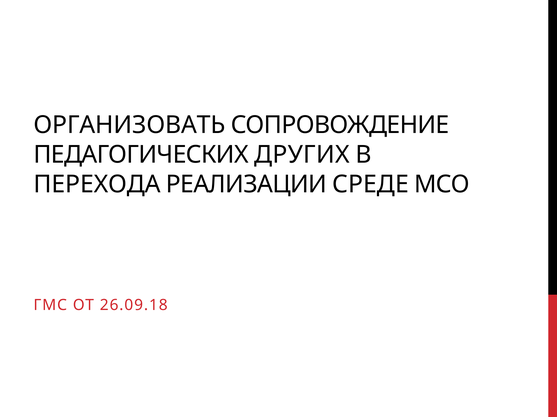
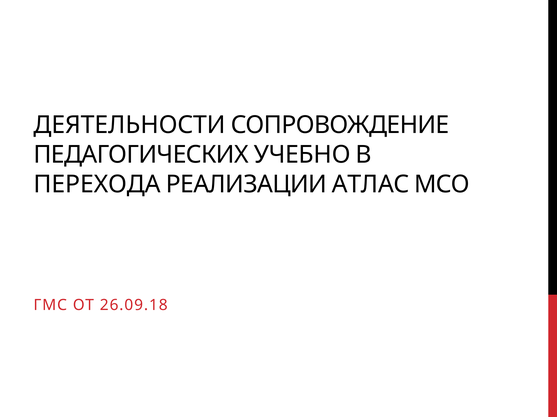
ОРГАНИЗОВАТЬ: ОРГАНИЗОВАТЬ -> ДЕЯТЕЛЬНОСТИ (130, 125)
ДРУГИХ: ДРУГИХ -> УЧЕБНО (302, 155)
СРЕДЕ: СРЕДЕ -> АТЛАС (371, 185)
